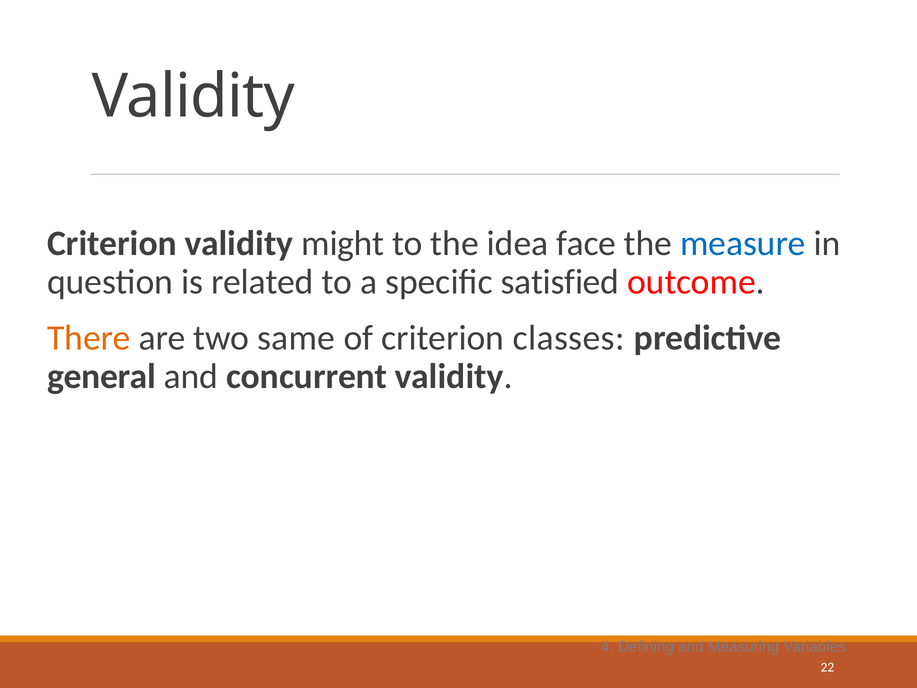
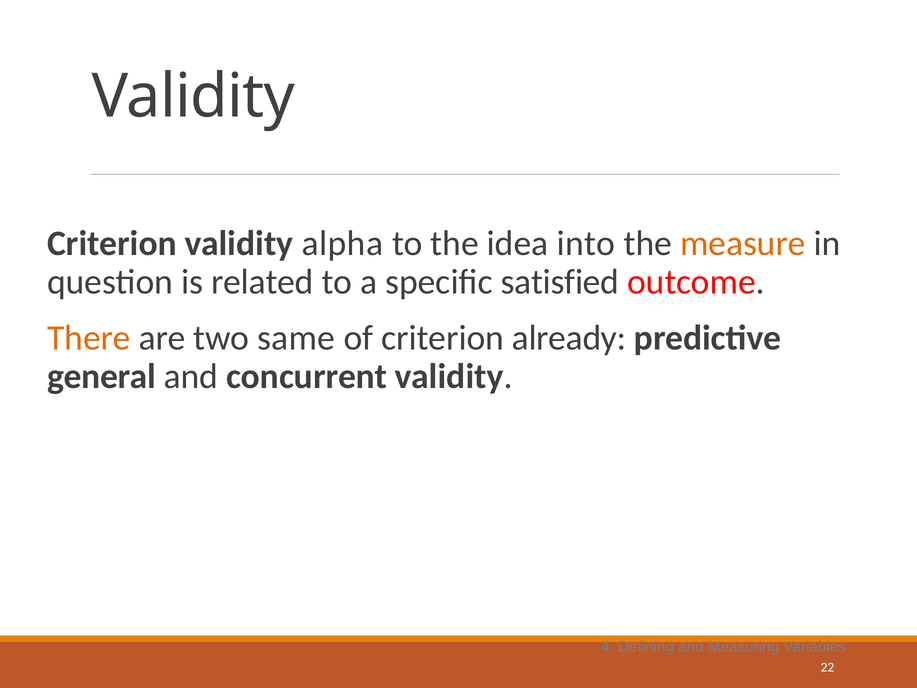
might: might -> alpha (342, 243)
face: face -> into (586, 243)
measure colour: blue -> orange (743, 243)
classes: classes -> already (569, 338)
